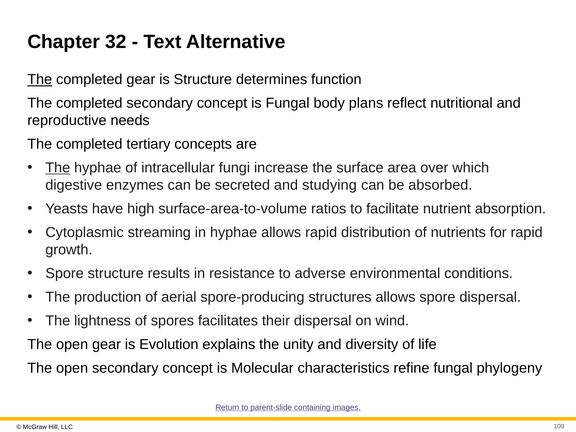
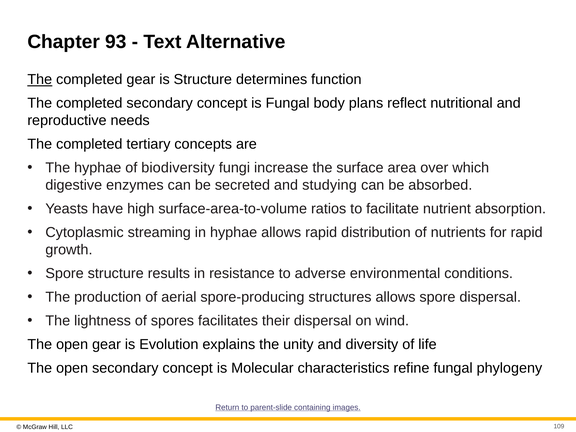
32: 32 -> 93 (116, 42)
The underline: present -> none (58, 168)
intracellular: intracellular -> biodiversity (178, 168)
